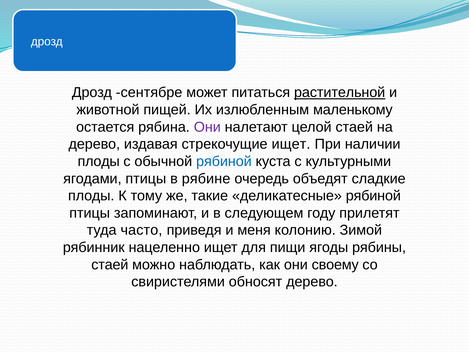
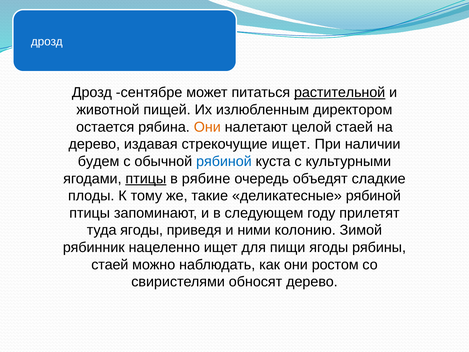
маленькому: маленькому -> директором (353, 110)
Они colour: purple -> orange (207, 127)
плоды: плоды -> будем (99, 161)
птицы underline: none -> present (146, 178)
туда часто: часто -> ягоды (142, 230)
меня: меня -> ними (254, 230)
своему: своему -> ростом (335, 264)
